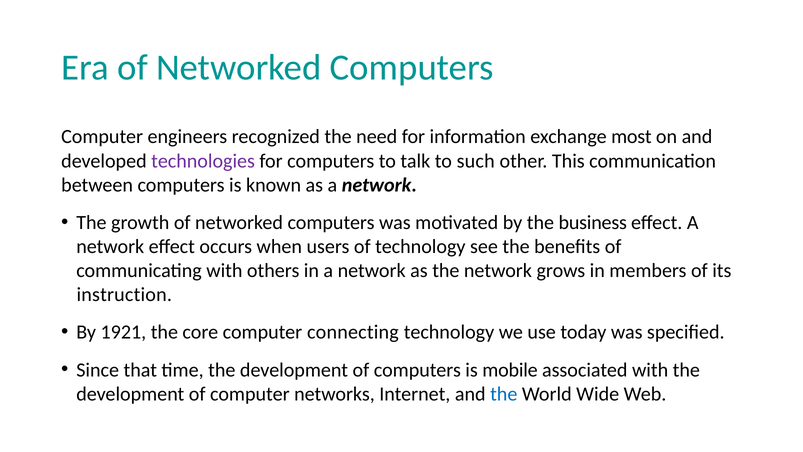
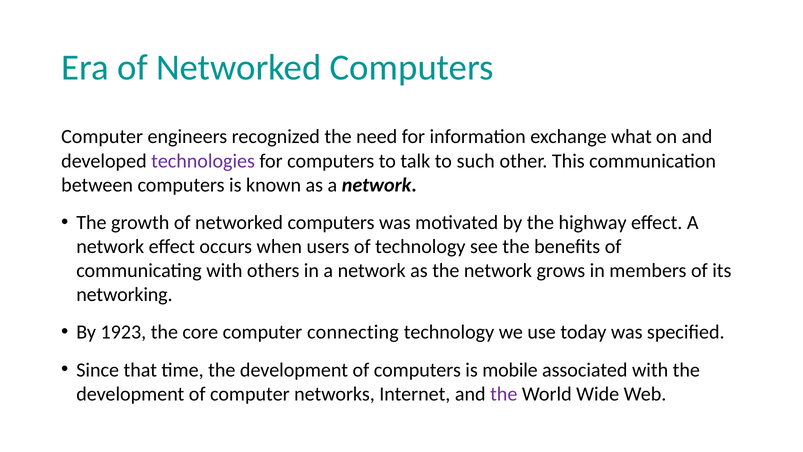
most: most -> what (631, 137)
business: business -> highway (593, 222)
instruction: instruction -> networking (124, 295)
1921: 1921 -> 1923 (123, 332)
the colour: blue -> purple (504, 394)
